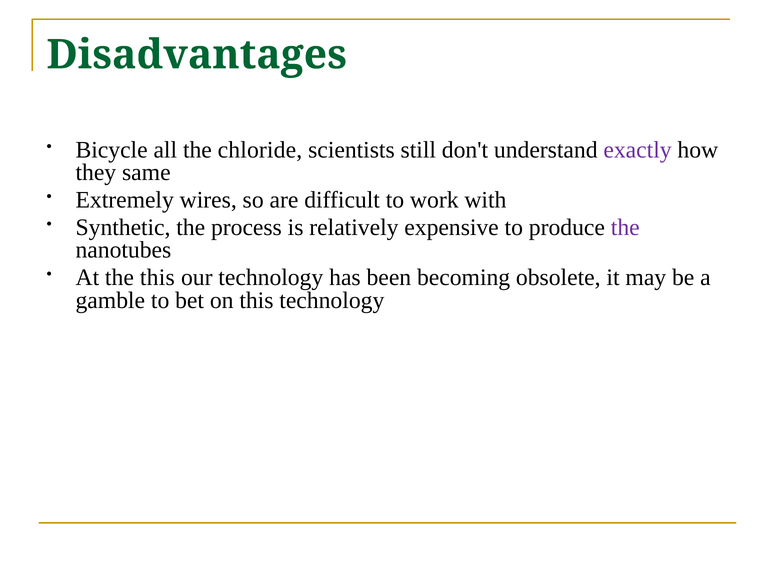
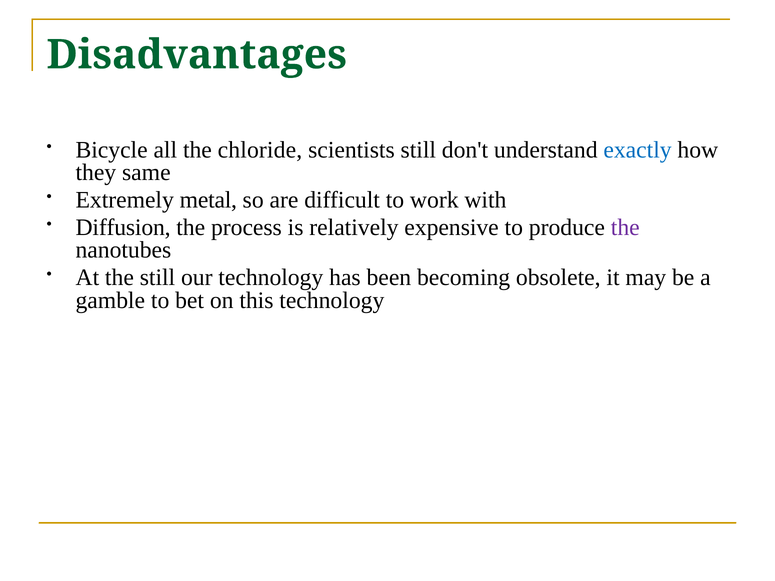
exactly colour: purple -> blue (638, 150)
wires: wires -> metal (208, 200)
Synthetic: Synthetic -> Diffusion (123, 228)
the this: this -> still (157, 278)
